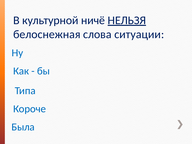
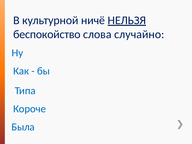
белоснежная: белоснежная -> беспокойство (47, 34)
ситуации: ситуации -> случайно (139, 34)
